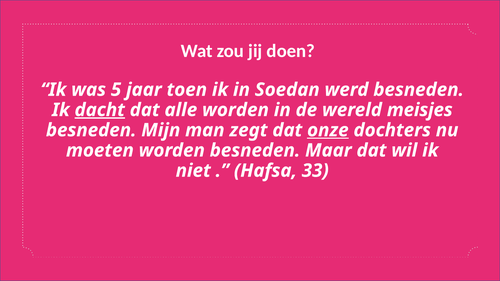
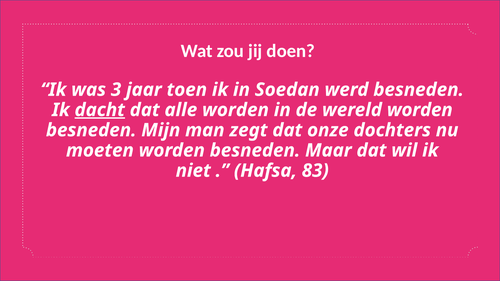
5: 5 -> 3 (116, 90)
wereld meisjes: meisjes -> worden (420, 110)
onze underline: present -> none (328, 130)
33: 33 -> 83 (315, 171)
